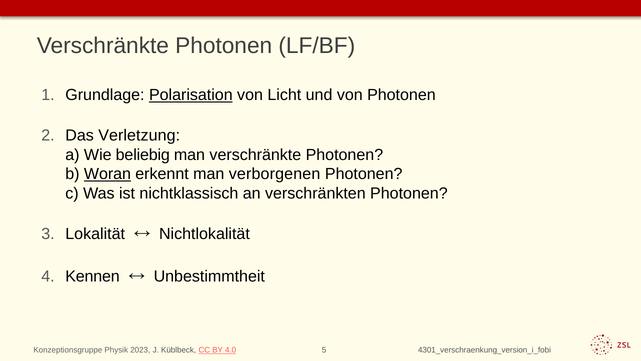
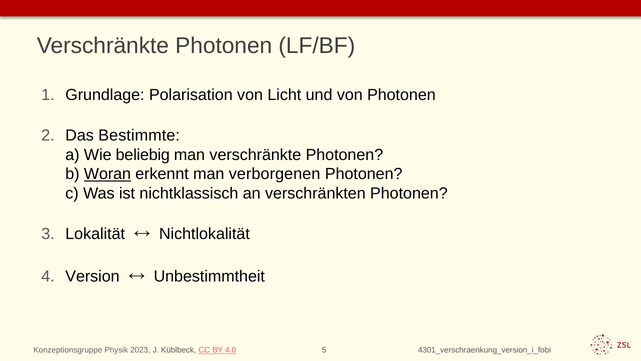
Polarisation underline: present -> none (191, 95)
Verletzung: Verletzung -> Bestimmte (139, 135)
Kennen: Kennen -> Version (92, 276)
